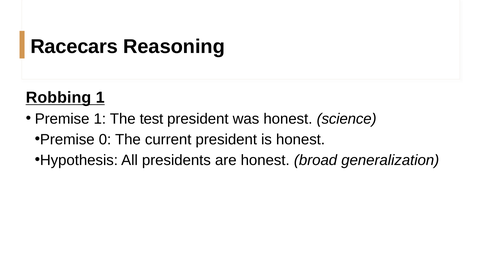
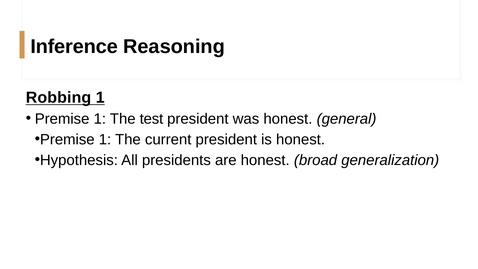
Racecars: Racecars -> Inference (74, 46)
science: science -> general (347, 119)
0: 0 -> 1 (105, 139)
